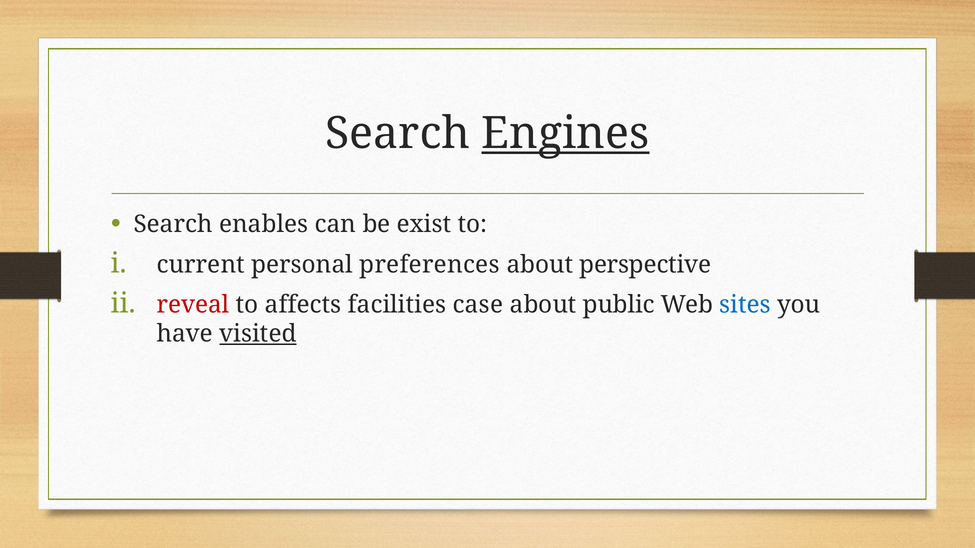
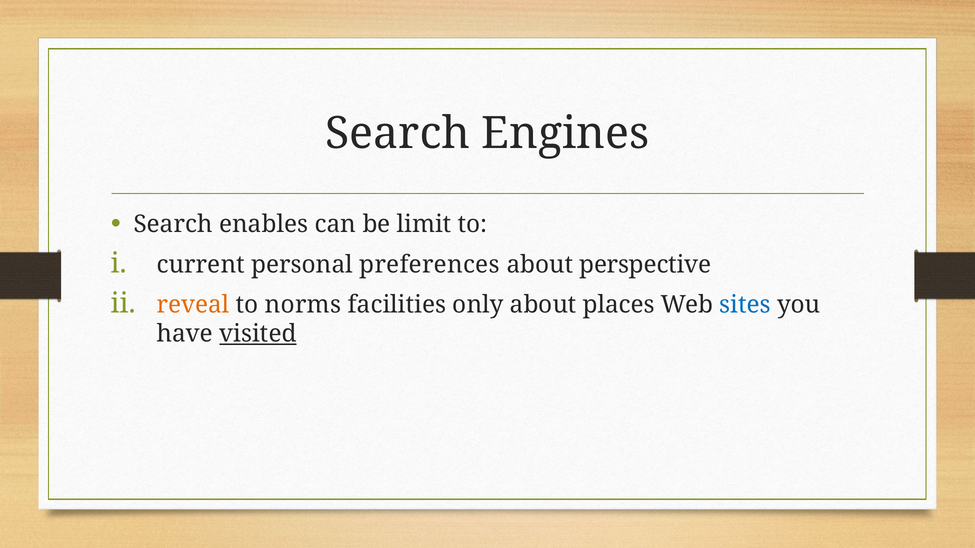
Engines underline: present -> none (565, 134)
exist: exist -> limit (424, 224)
reveal colour: red -> orange (193, 305)
affects: affects -> norms (303, 305)
case: case -> only (478, 305)
public: public -> places (619, 305)
